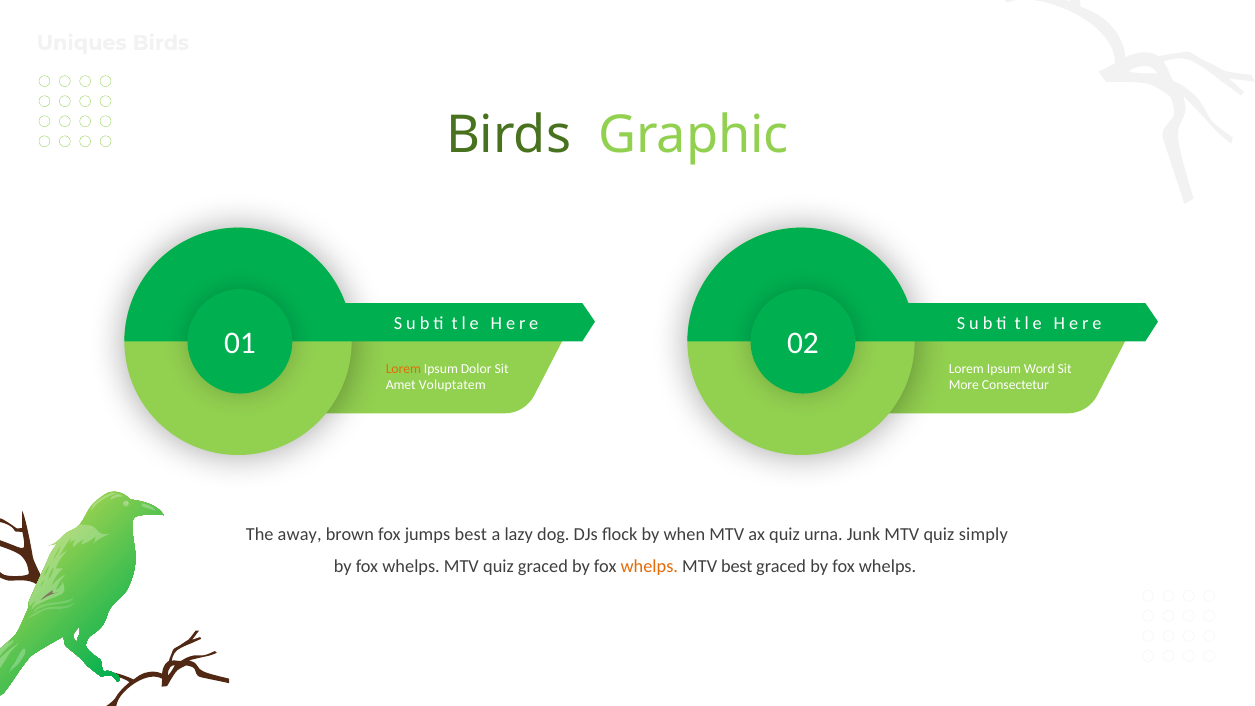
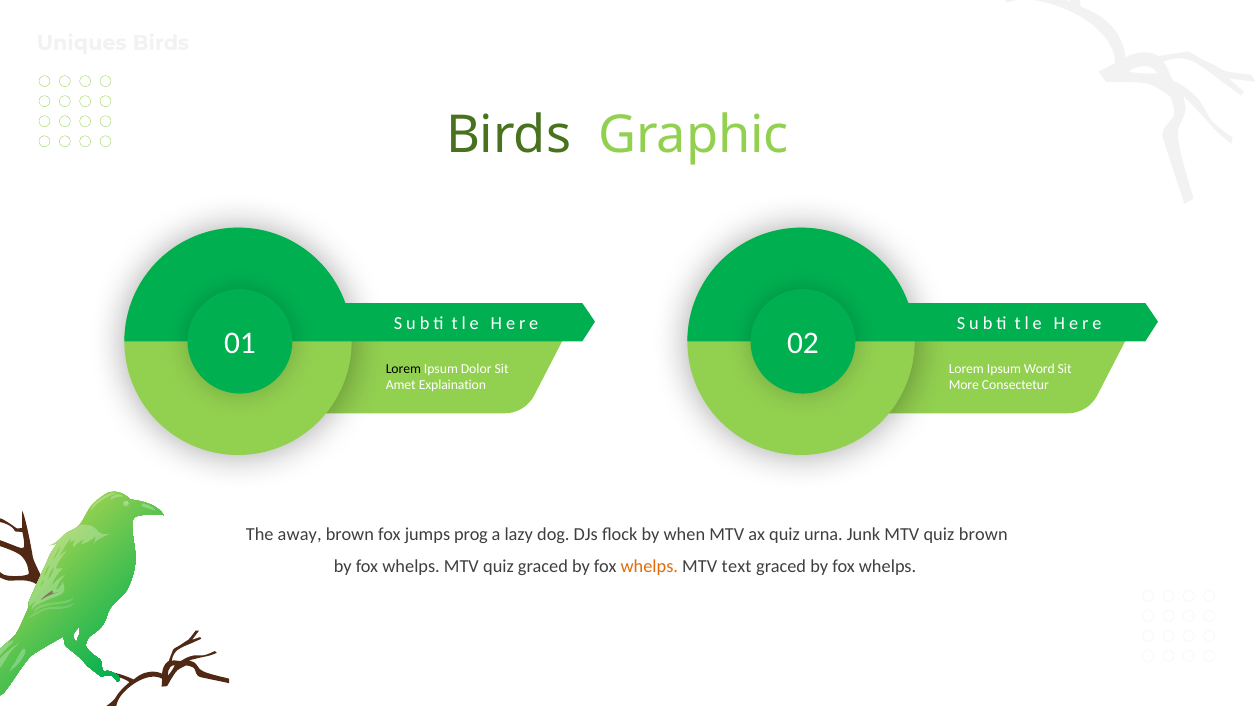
Lorem colour: orange -> black (403, 369)
Voluptatem: Voluptatem -> Explaination (452, 385)
jumps best: best -> prog (471, 534)
quiz simply: simply -> brown (983, 534)
MTV best: best -> text (737, 567)
